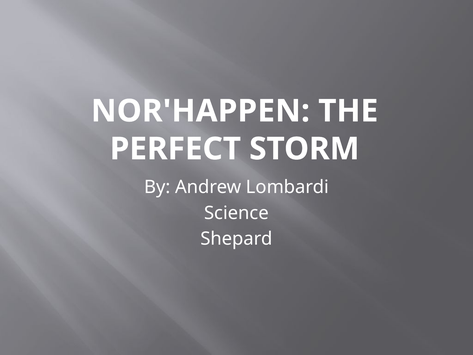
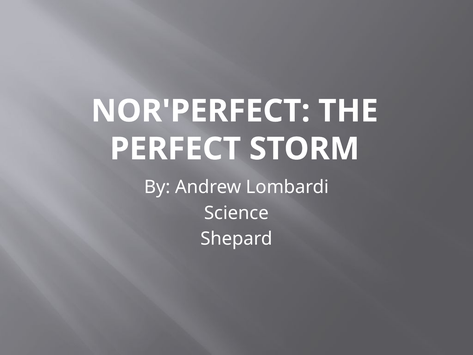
NOR'HAPPEN: NOR'HAPPEN -> NOR'PERFECT (201, 111)
